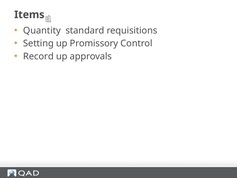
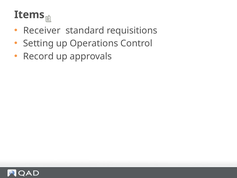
Quantity: Quantity -> Receiver (42, 30)
Promissory: Promissory -> Operations (94, 43)
